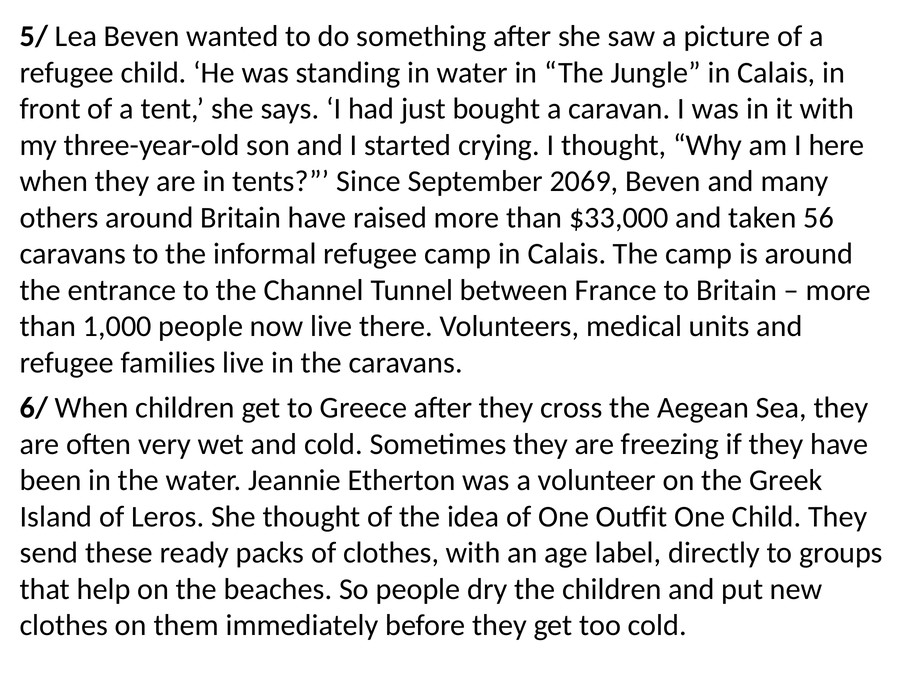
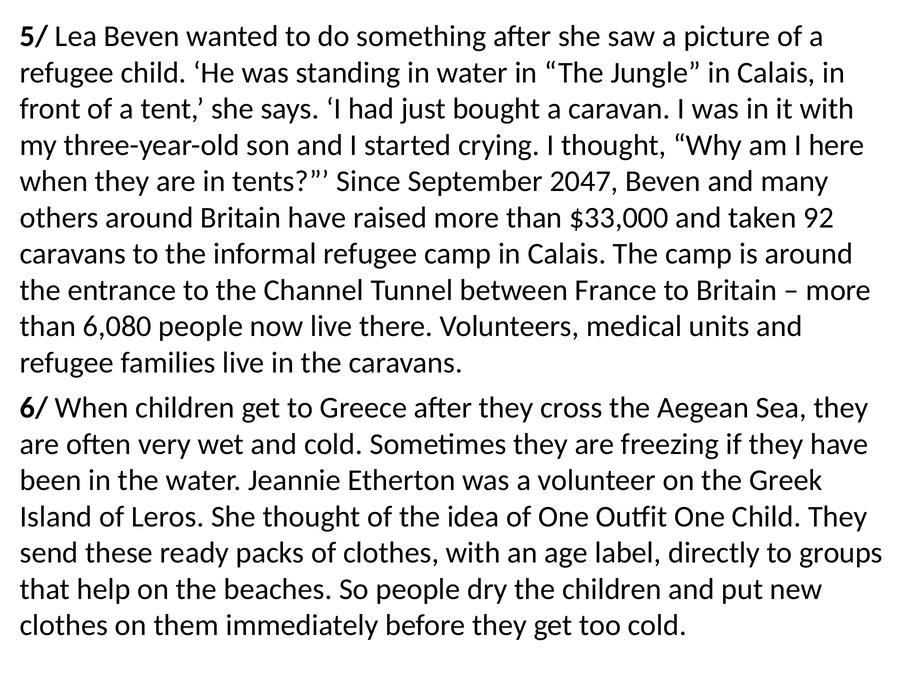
2069: 2069 -> 2047 (584, 181)
56: 56 -> 92 (819, 218)
1,000: 1,000 -> 6,080 (117, 327)
